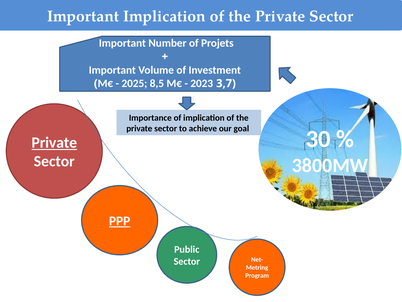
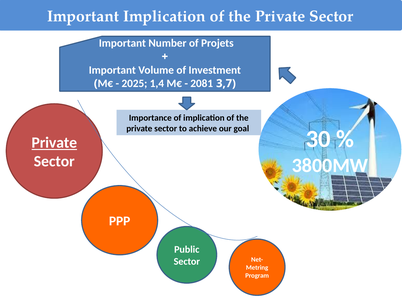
8,5: 8,5 -> 1,4 (157, 83)
2023: 2023 -> 2081 (202, 83)
PPP underline: present -> none (120, 221)
